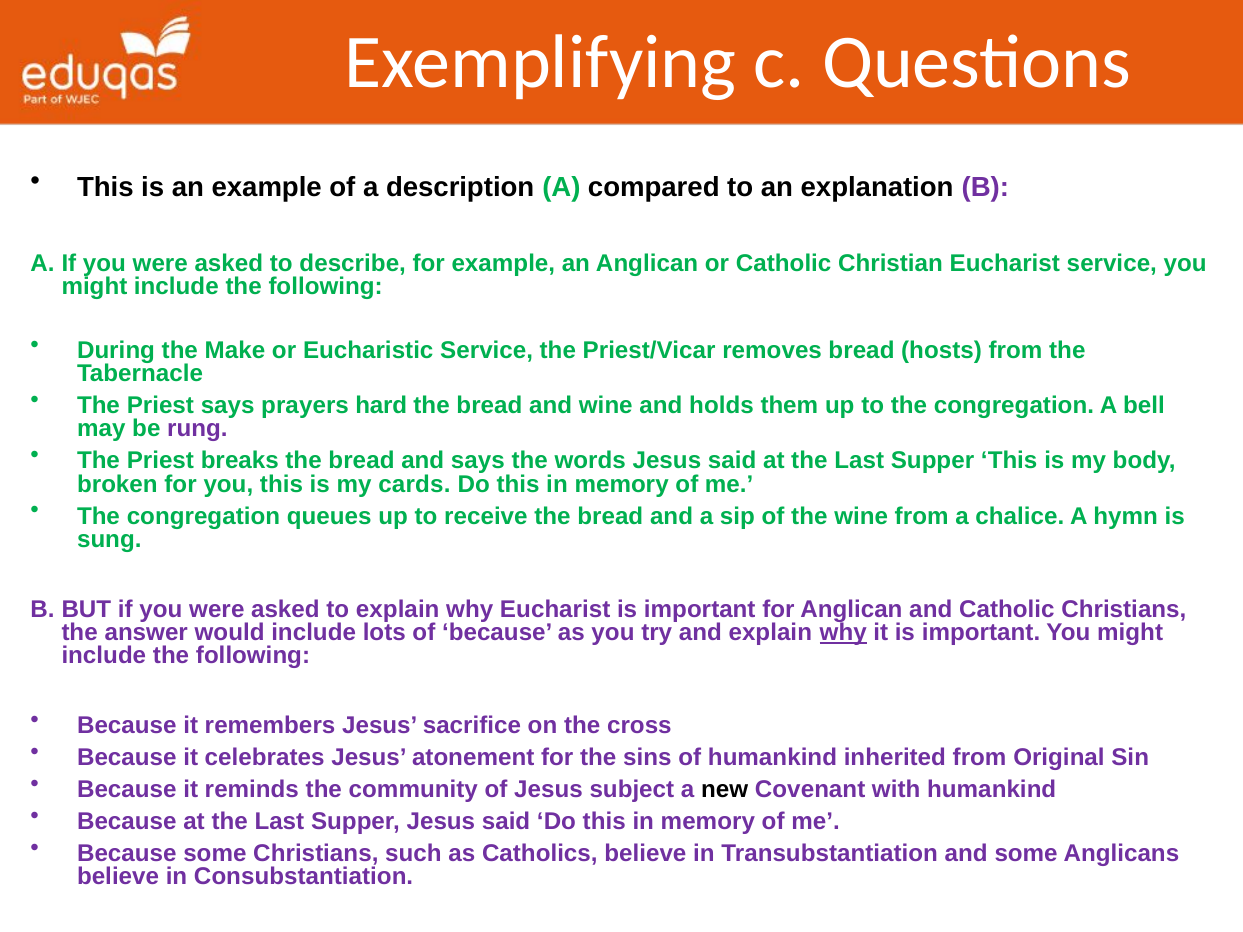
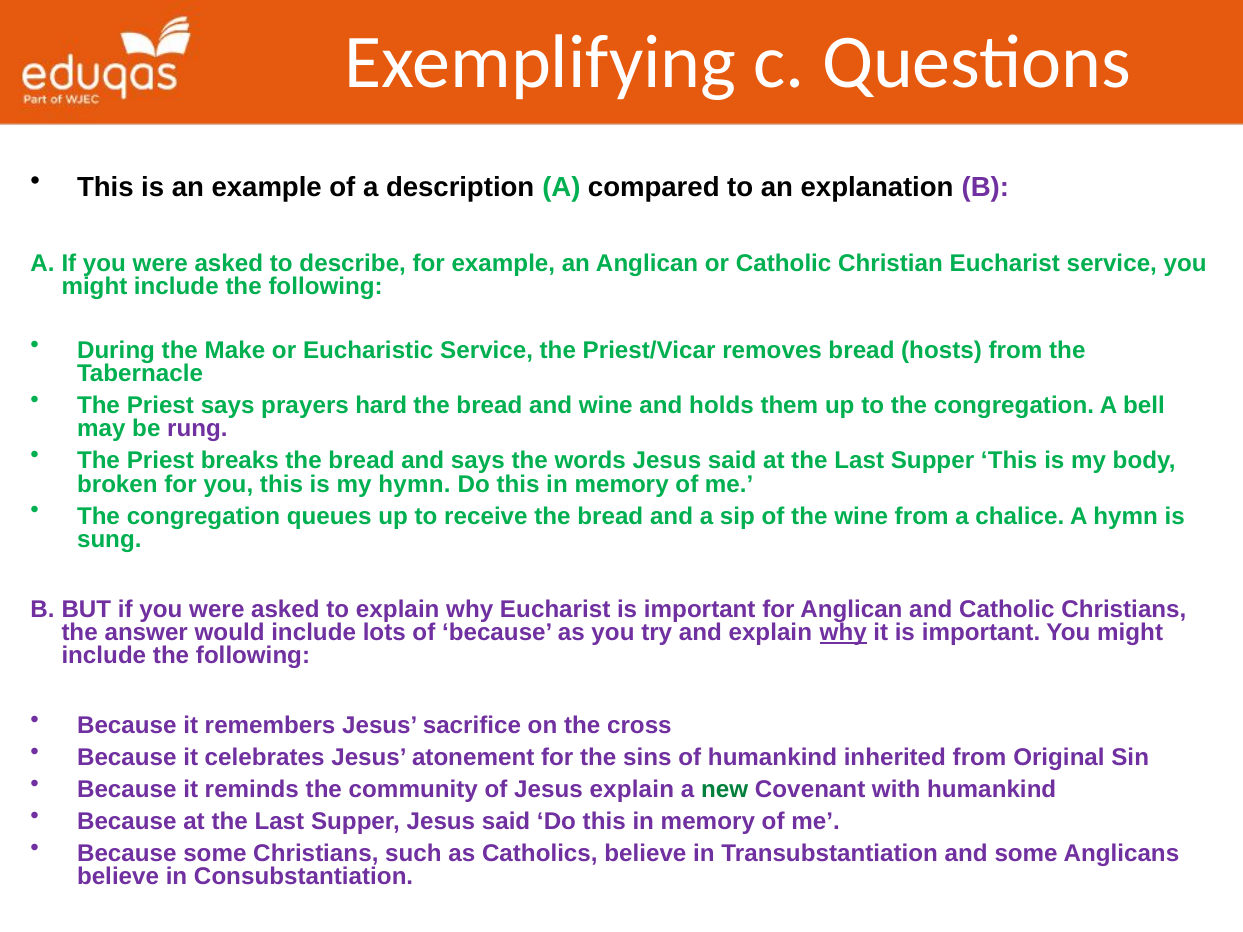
my cards: cards -> hymn (414, 484)
Jesus subject: subject -> explain (632, 789)
new colour: black -> green (725, 789)
